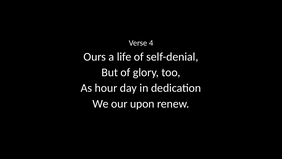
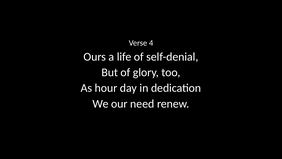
upon: upon -> need (142, 103)
